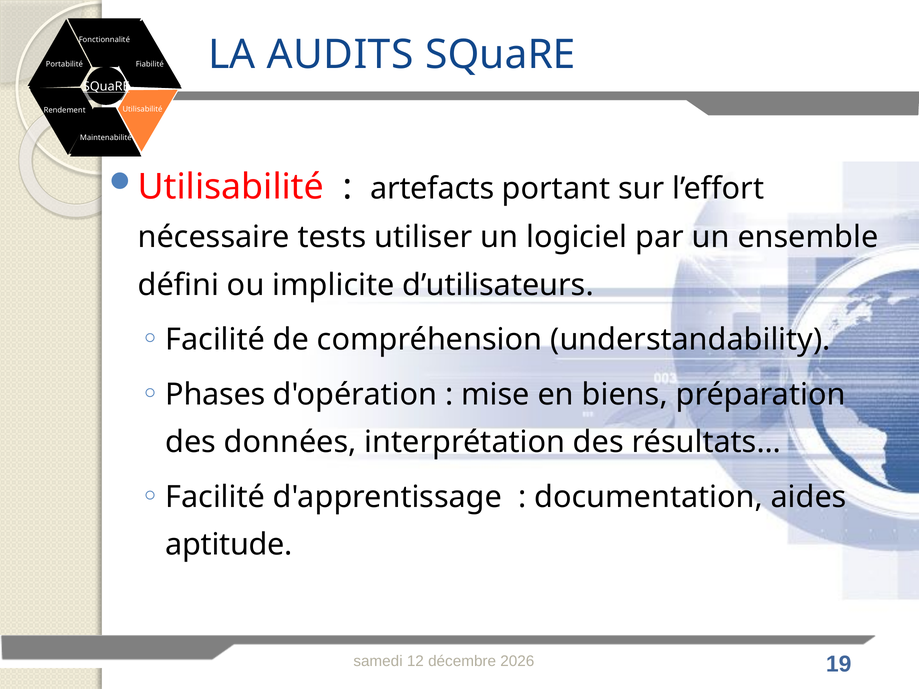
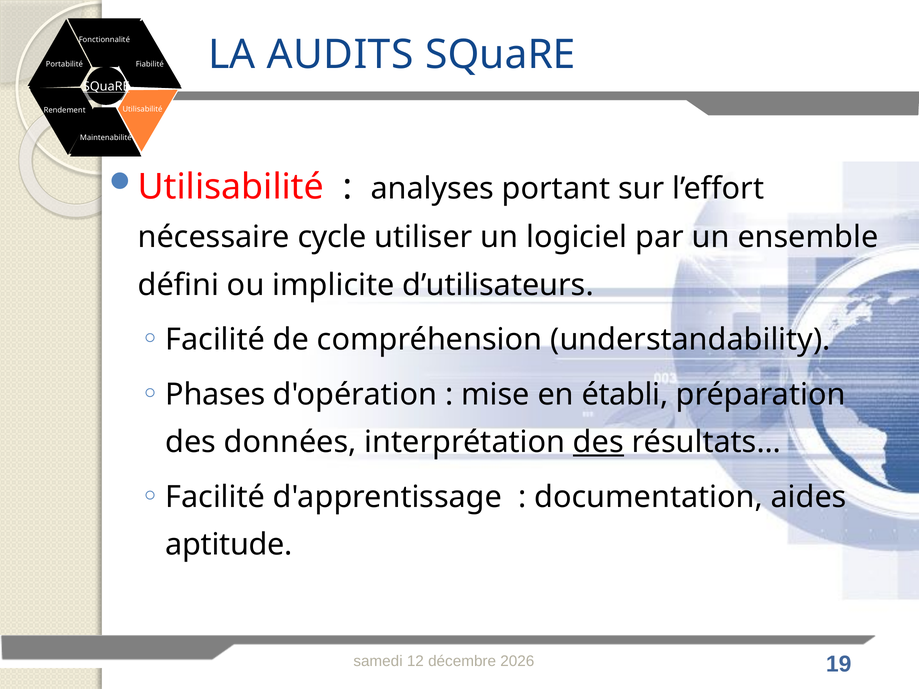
artefacts: artefacts -> analyses (432, 189)
tests: tests -> cycle (332, 237)
biens: biens -> établi (625, 395)
des underline: none -> present (598, 442)
